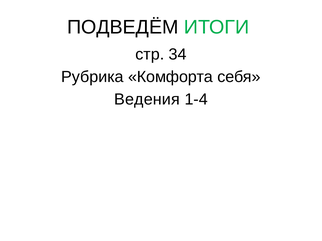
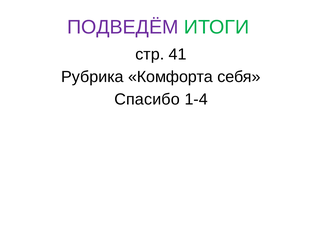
ПОДВЕДЁМ colour: black -> purple (123, 27)
34: 34 -> 41 (178, 55)
Ведения: Ведения -> Спасибо (147, 100)
